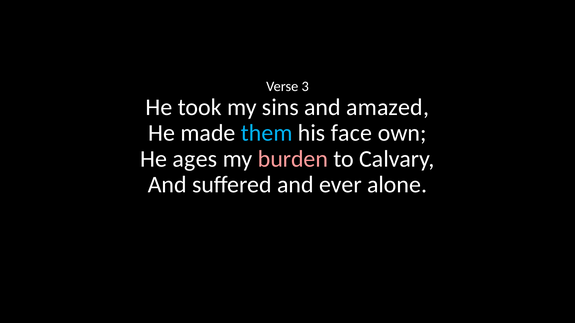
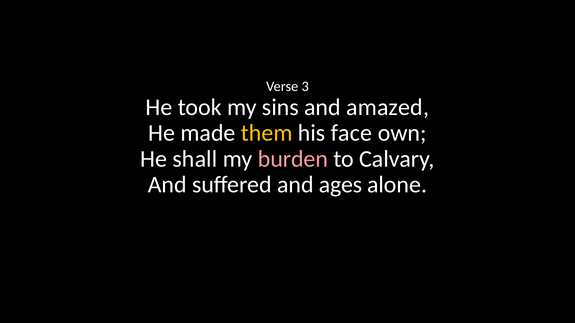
them colour: light blue -> yellow (267, 133)
ages: ages -> shall (195, 159)
ever: ever -> ages (341, 185)
